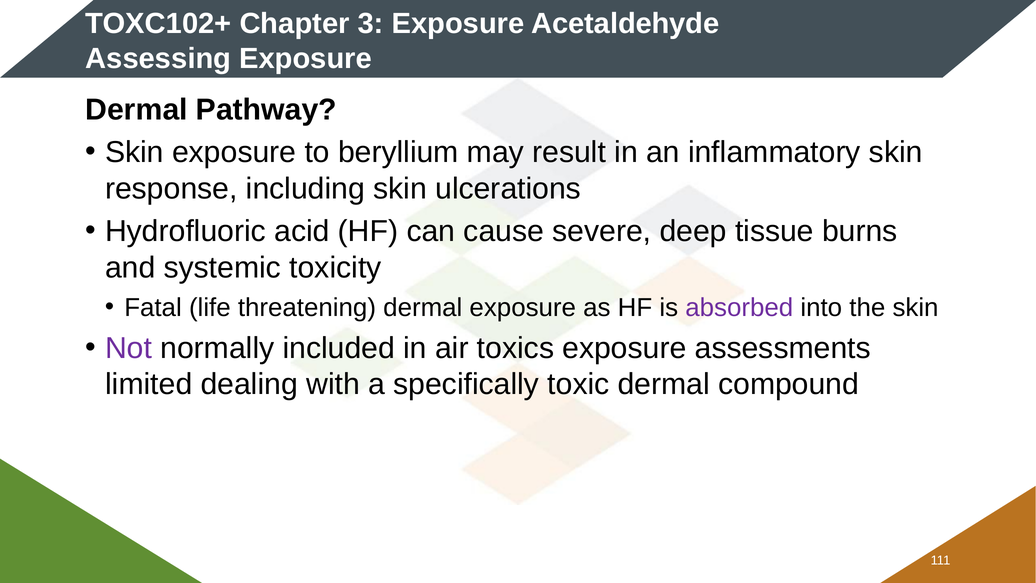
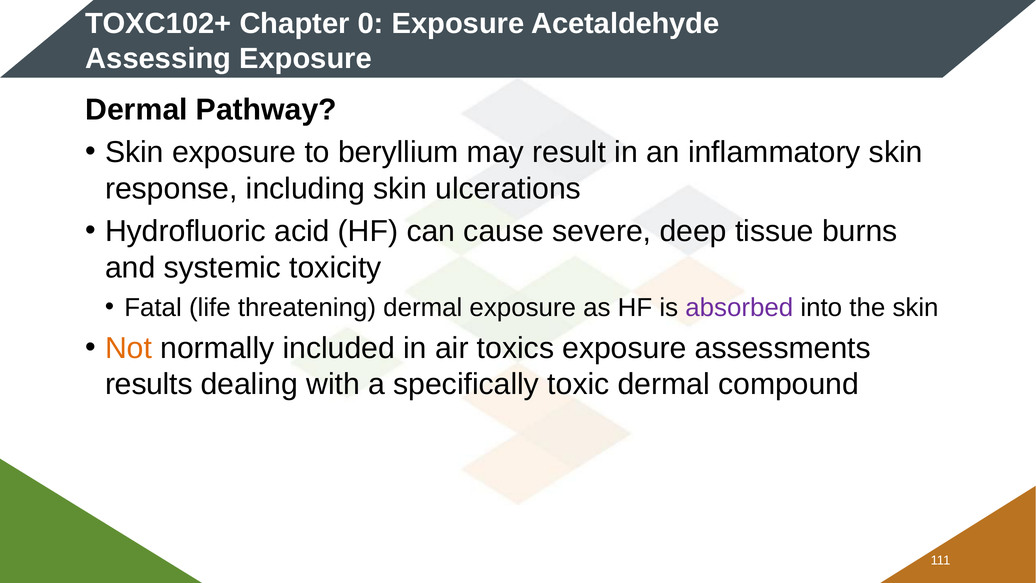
3: 3 -> 0 (371, 23)
Not colour: purple -> orange (129, 348)
limited: limited -> results (149, 384)
